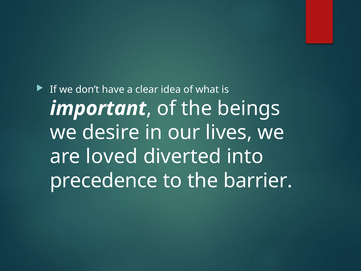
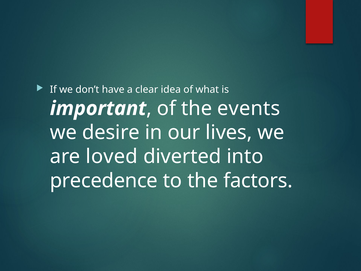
beings: beings -> events (249, 108)
barrier: barrier -> factors (258, 181)
